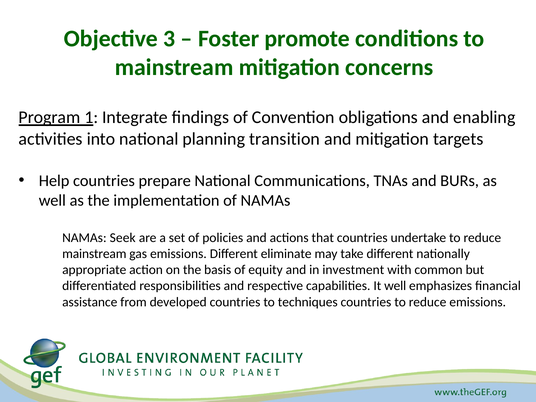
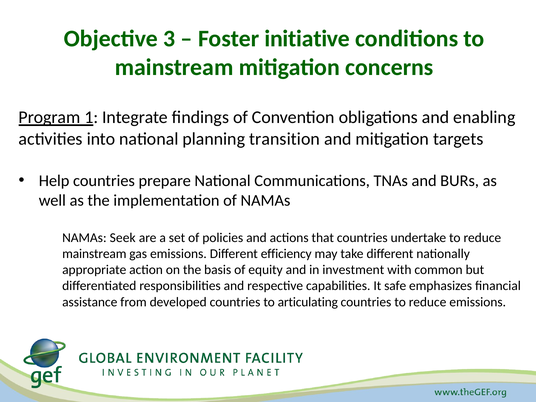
promote: promote -> initiative (307, 39)
eliminate: eliminate -> efficiency (286, 254)
It well: well -> safe (395, 286)
techniques: techniques -> articulating (308, 302)
